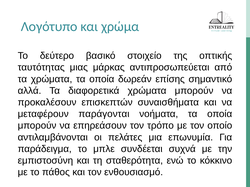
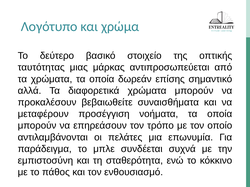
επισκεπτών: επισκεπτών -> βεβαιωθείτε (107, 103)
παράγονται: παράγονται -> προσέγγιση (104, 114)
